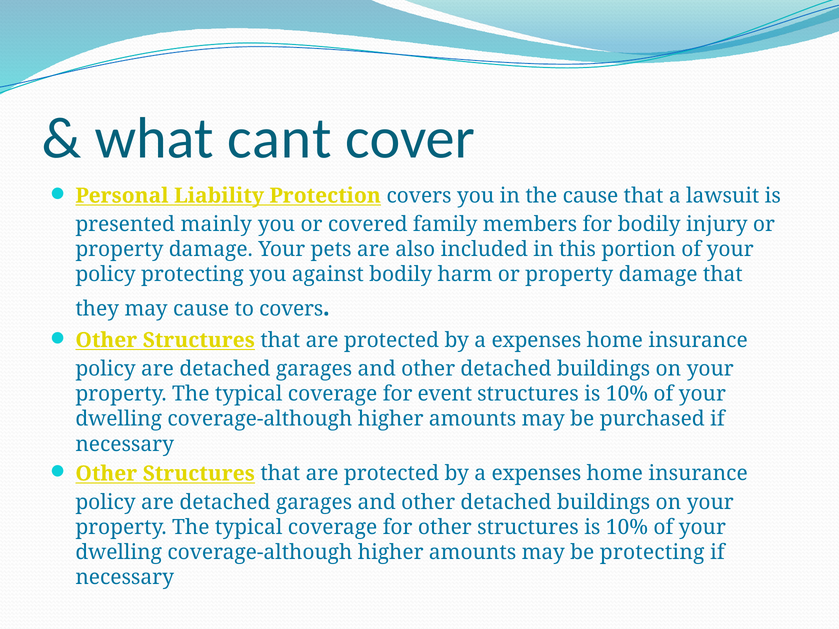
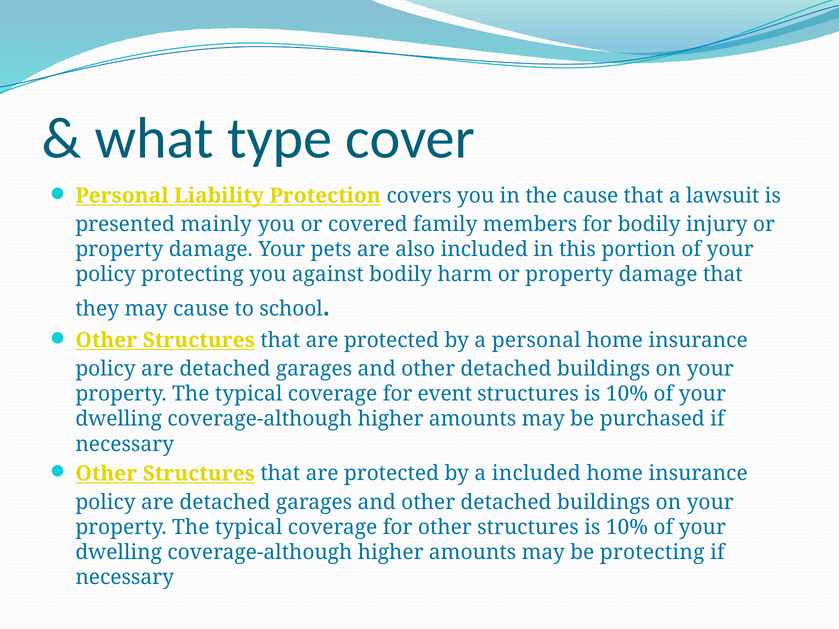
cant: cant -> type (280, 139)
to covers: covers -> school (291, 309)
expenses: expenses -> personal (536, 340)
expenses: expenses -> included (536, 474)
